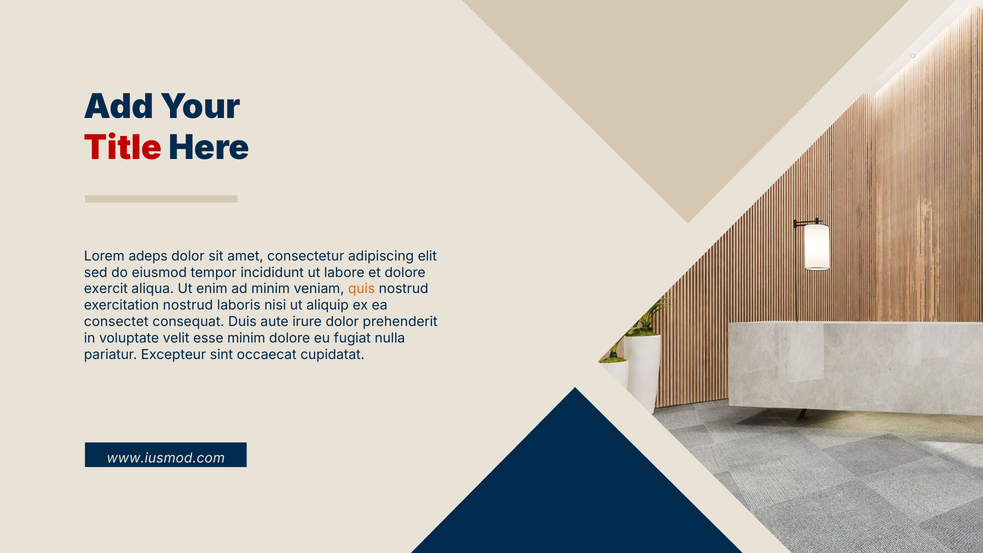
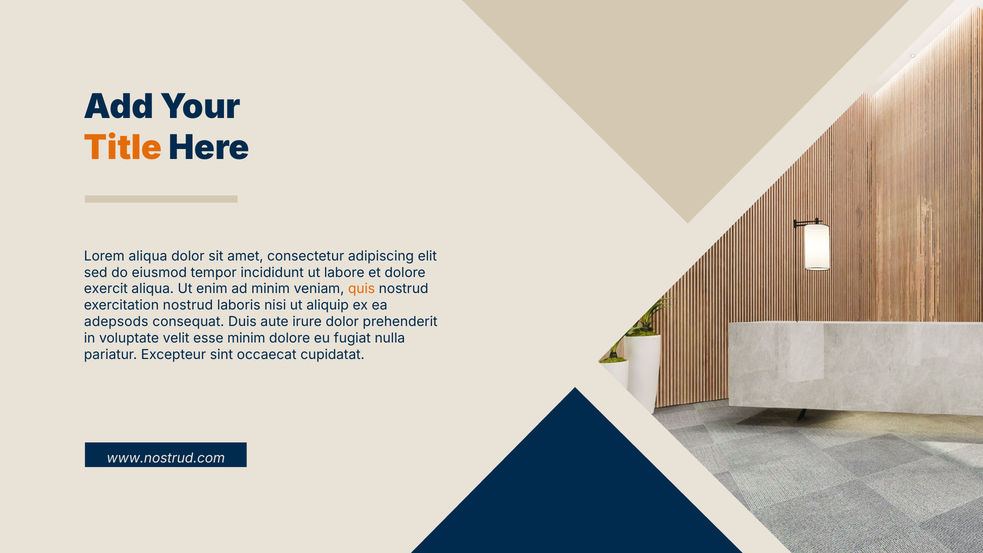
Title colour: red -> orange (123, 148)
Lorem adeps: adeps -> aliqua (148, 256)
consectet: consectet -> adepsods (116, 322)
www.iusmod.com: www.iusmod.com -> www.nostrud.com (166, 458)
